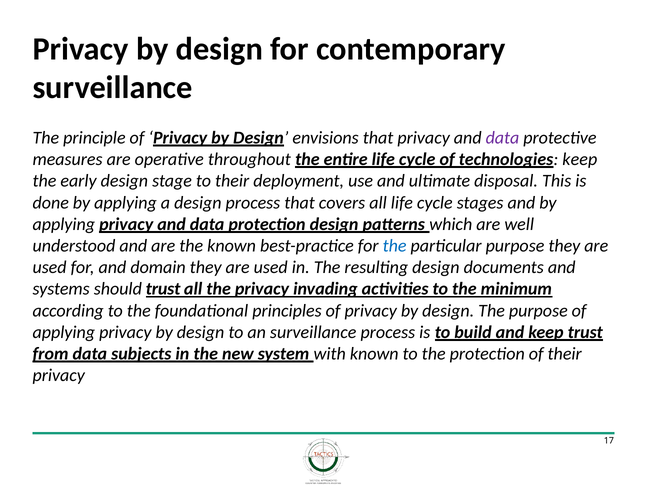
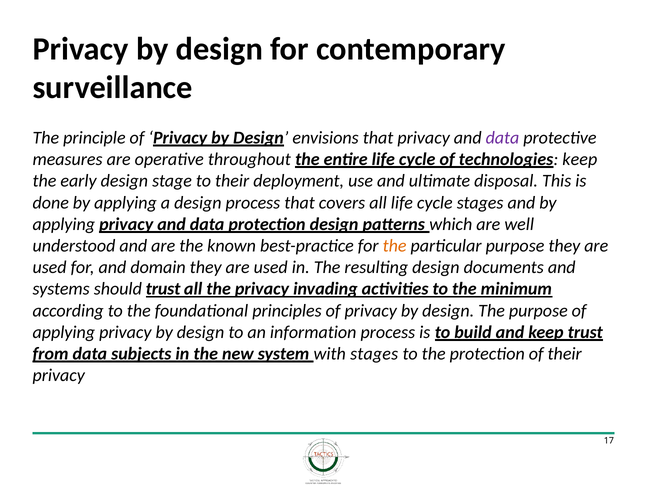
the colour: blue -> orange (395, 245)
an surveillance: surveillance -> information (313, 332)
with known: known -> stages (374, 353)
